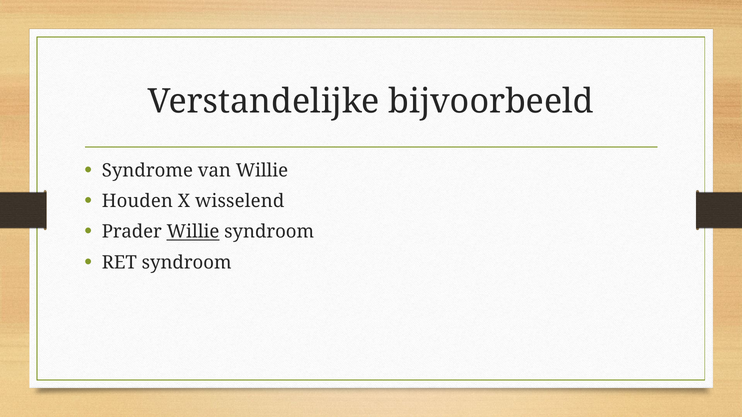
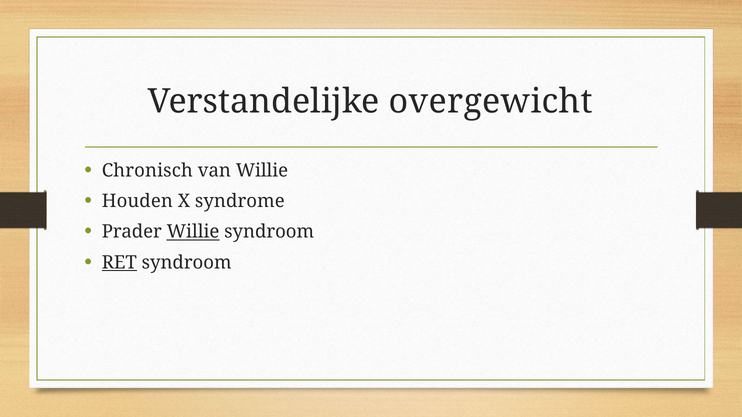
bijvoorbeeld: bijvoorbeeld -> overgewicht (491, 102)
Syndrome: Syndrome -> Chronisch (147, 171)
wisselend: wisselend -> syndrome (240, 201)
RET underline: none -> present (119, 263)
